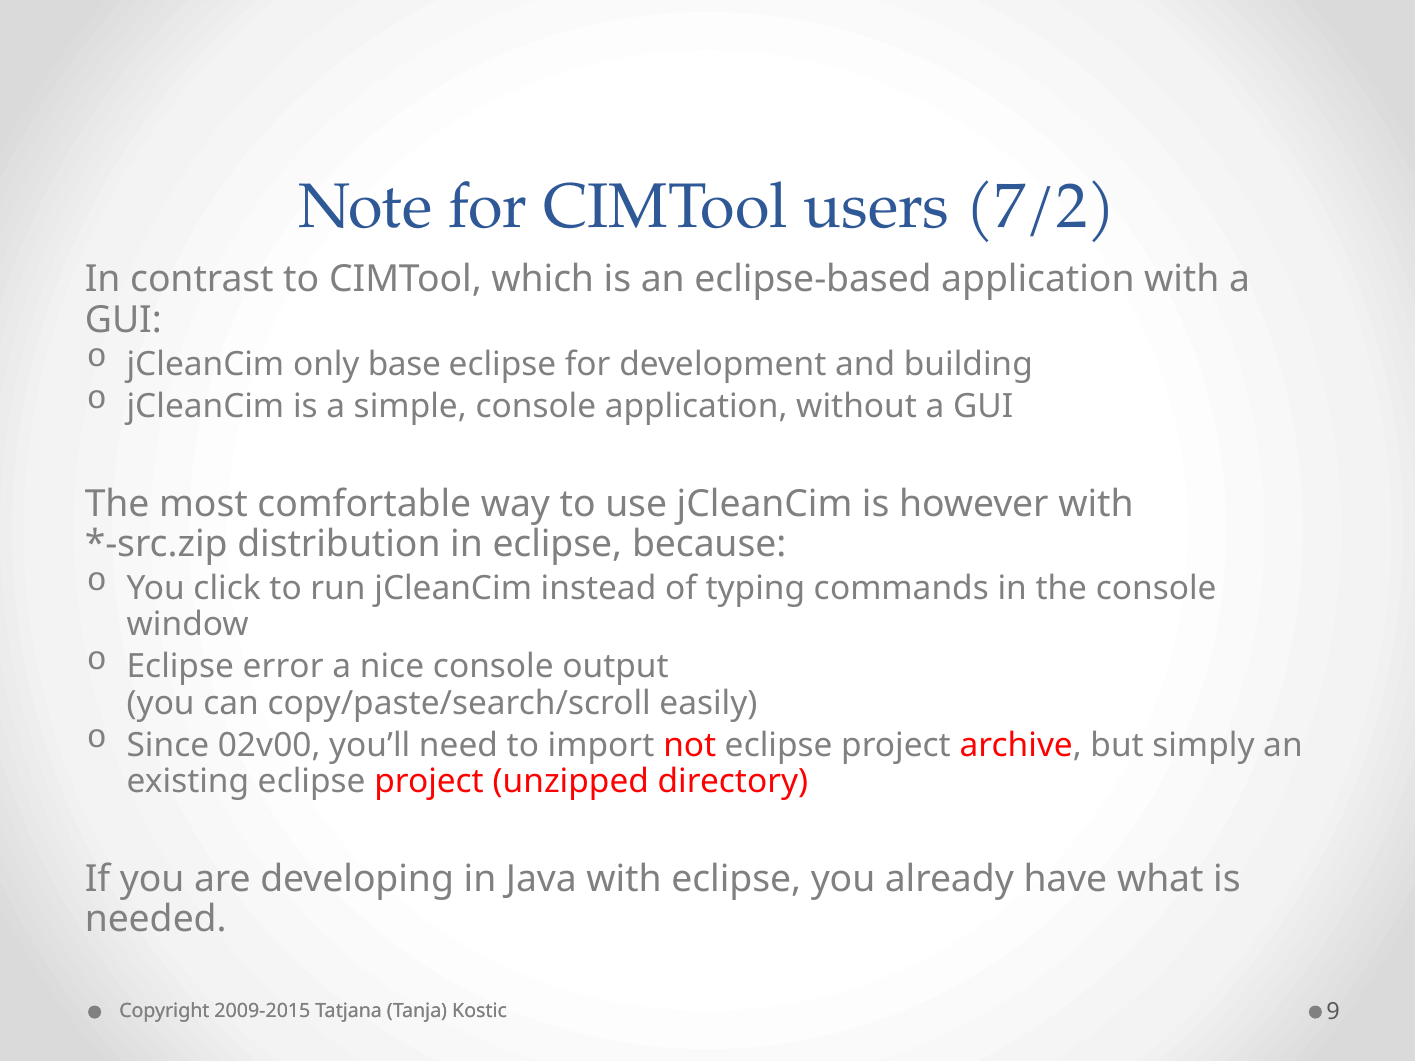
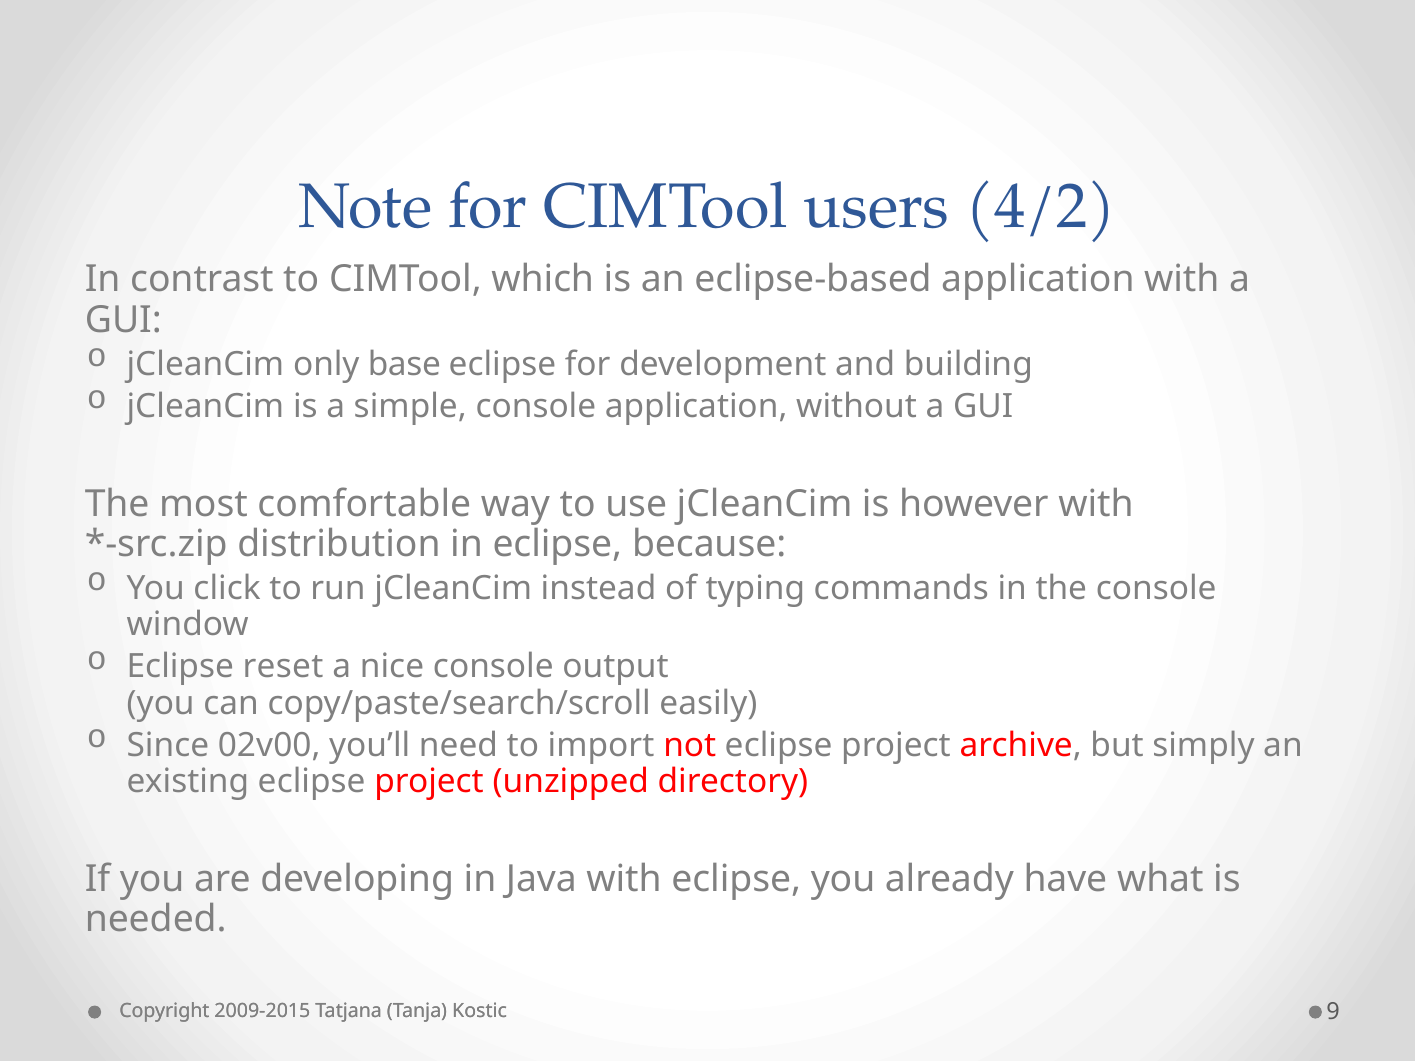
7/2: 7/2 -> 4/2 (1041, 207)
error: error -> reset (283, 667)
